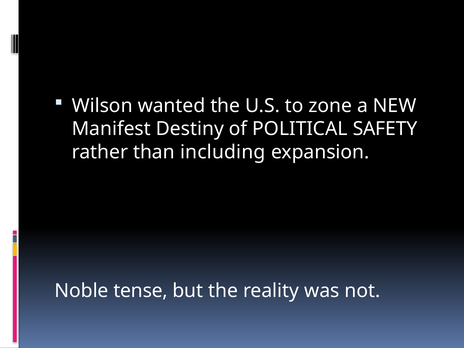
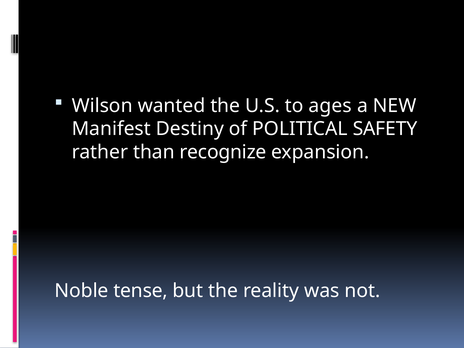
zone: zone -> ages (330, 106)
including: including -> recognize (223, 152)
